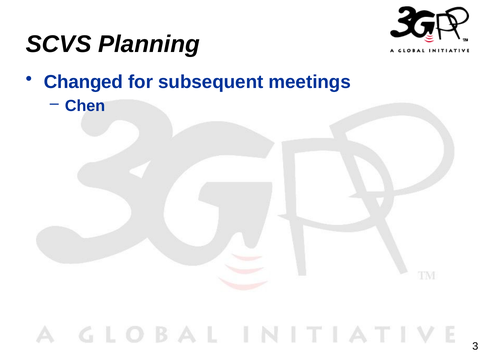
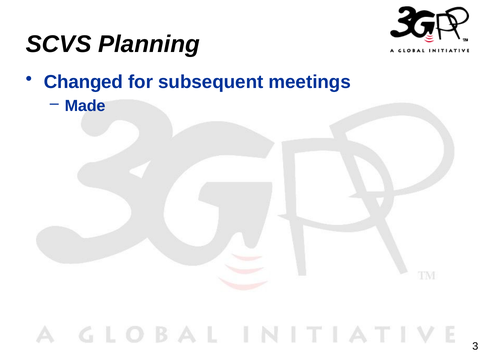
Chen: Chen -> Made (85, 106)
